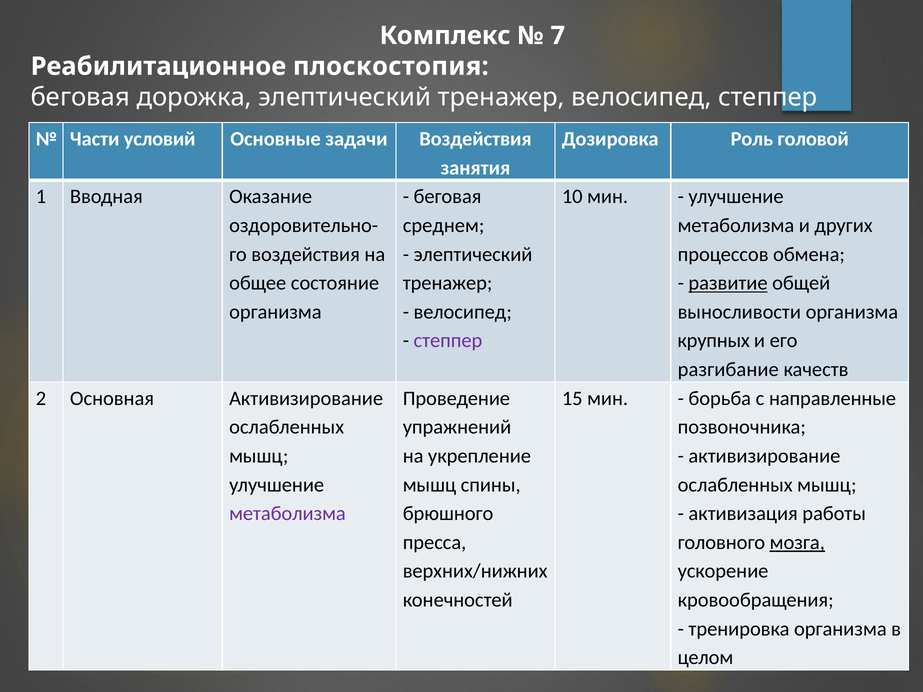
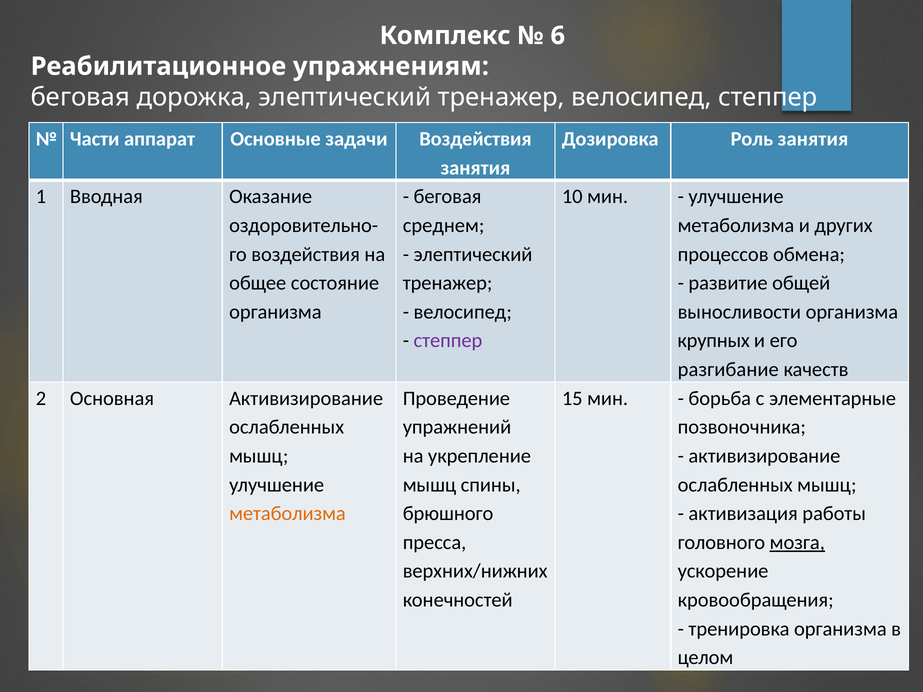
7: 7 -> 6 (558, 36)
плоскостопия: плоскостопия -> упражнениям (391, 66)
условий: условий -> аппарат (160, 139)
Роль головой: головой -> занятия (813, 139)
развитие underline: present -> none (728, 283)
направленные: направленные -> элементарные (833, 399)
метаболизма colour: purple -> orange (287, 514)
